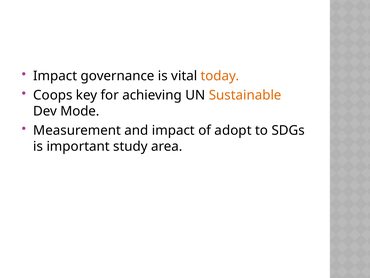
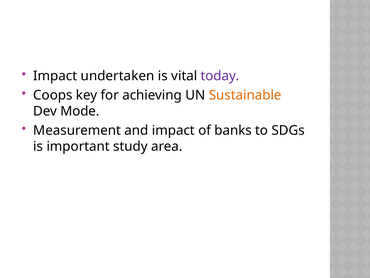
governance: governance -> undertaken (118, 76)
today colour: orange -> purple (220, 76)
adopt: adopt -> banks (233, 130)
